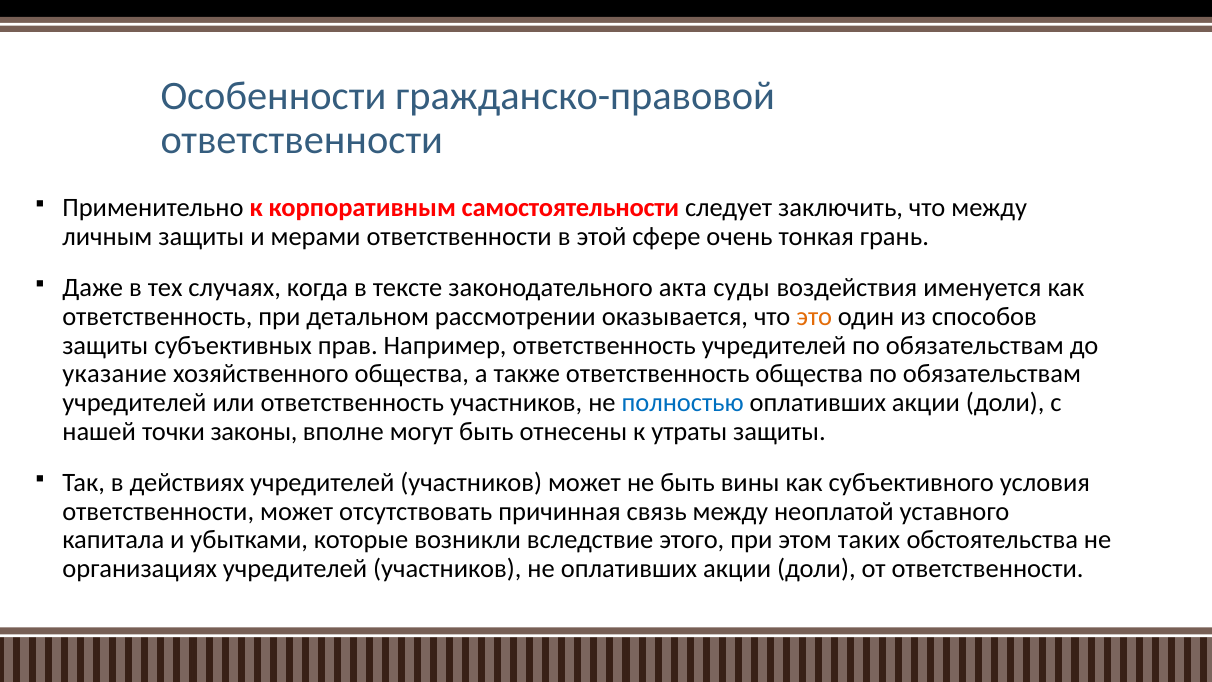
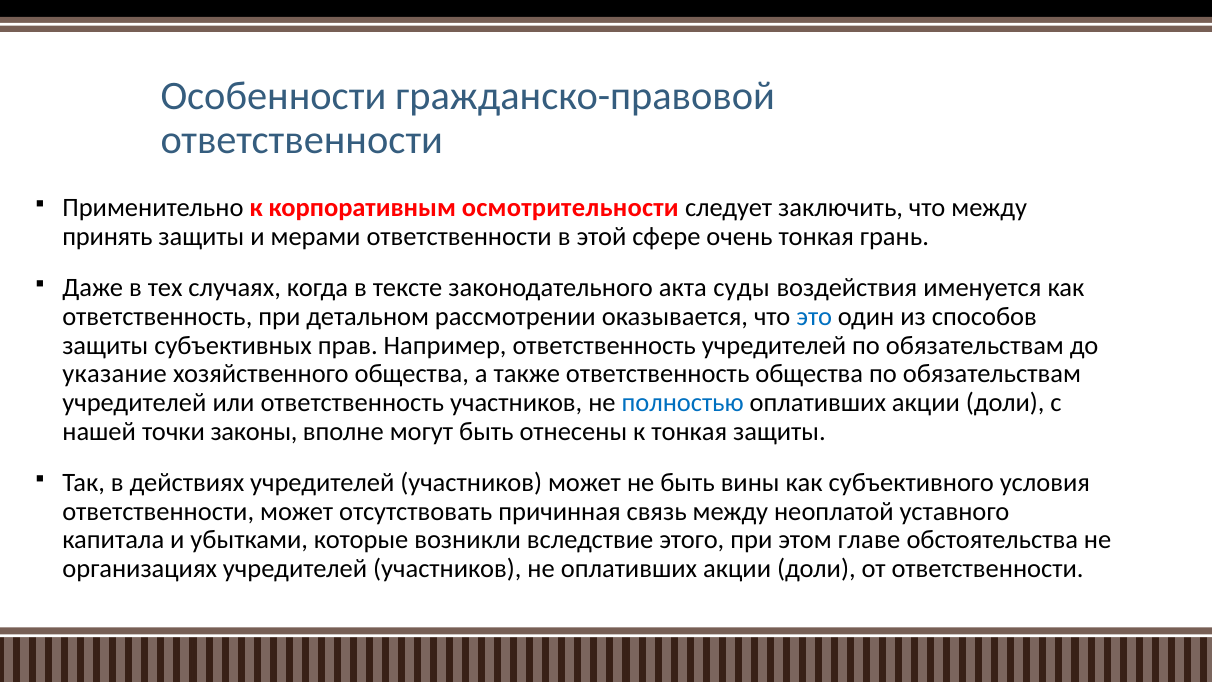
самостоятельности: самостоятельности -> осмотрительности (570, 208)
личным: личным -> принять (107, 237)
это colour: orange -> blue (814, 317)
к утраты: утраты -> тонкая (689, 431)
таких: таких -> главе (869, 540)
